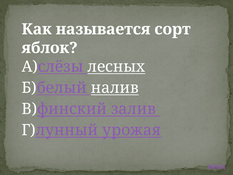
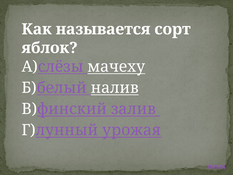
лесных: лесных -> мачеху (116, 66)
